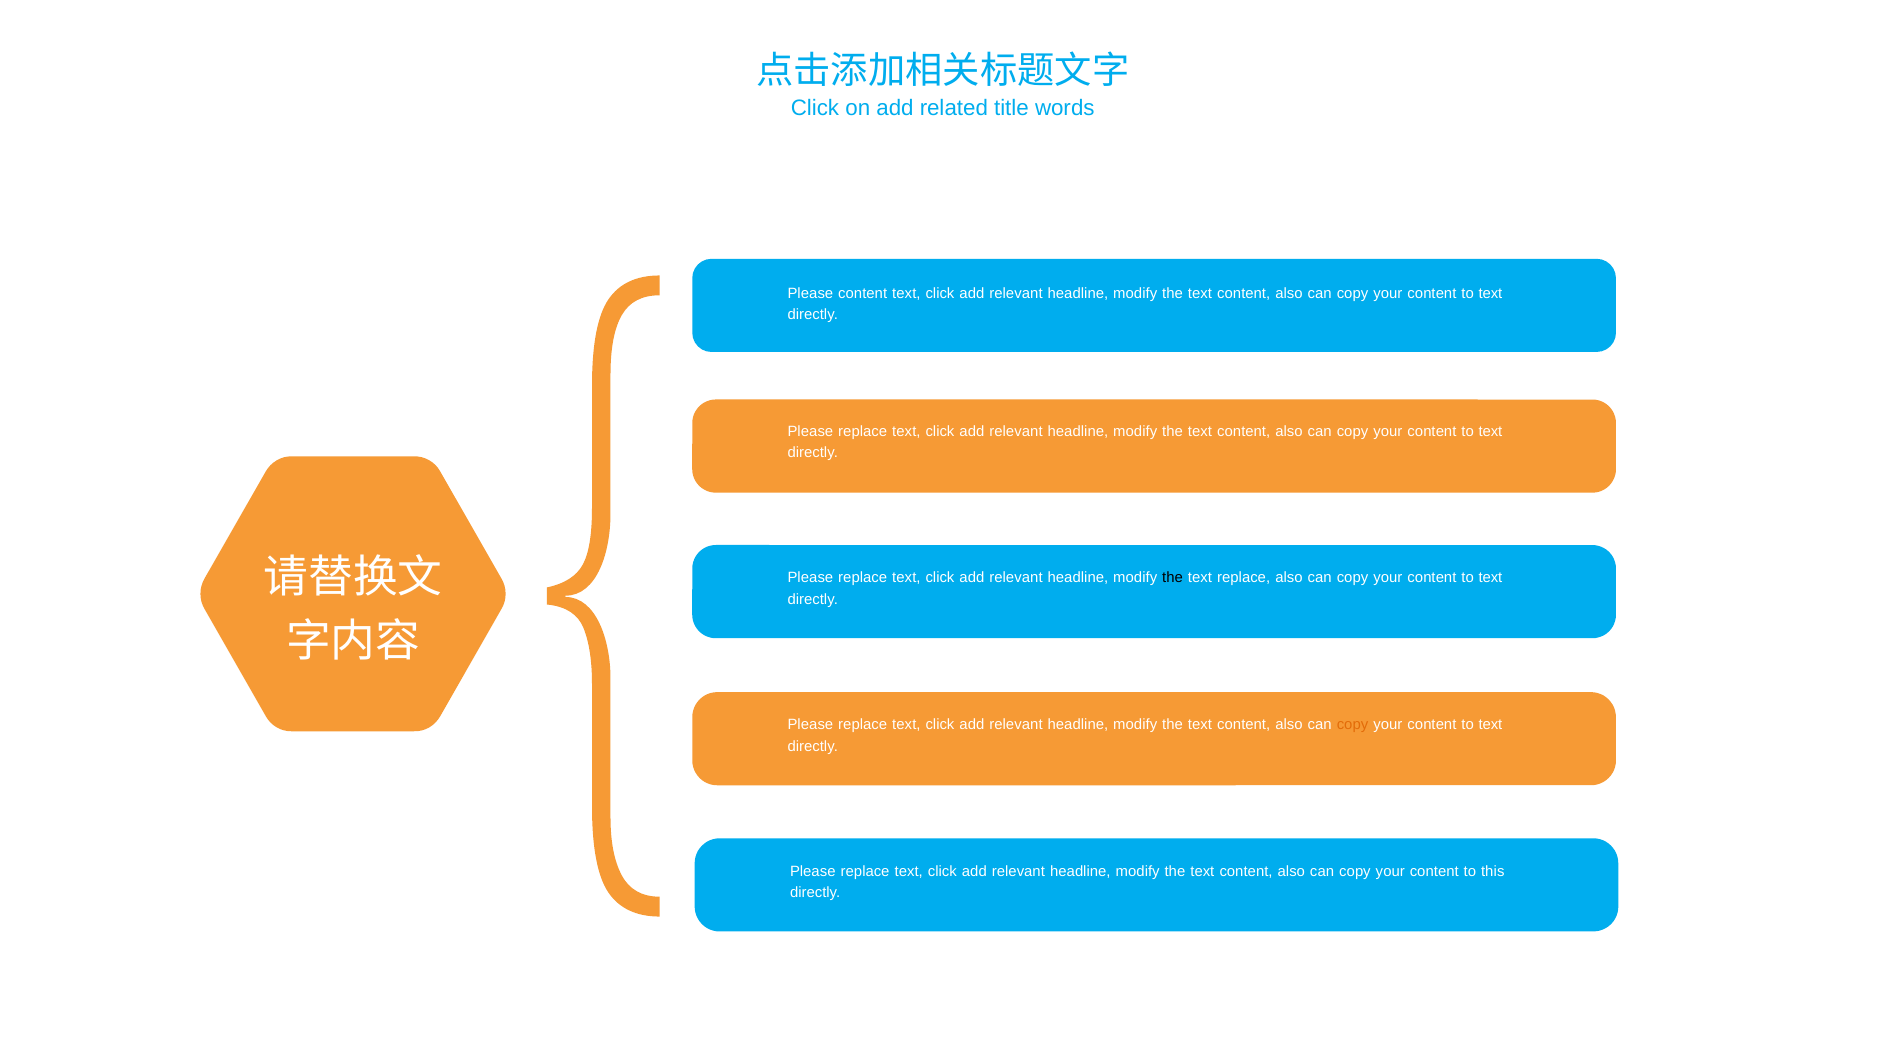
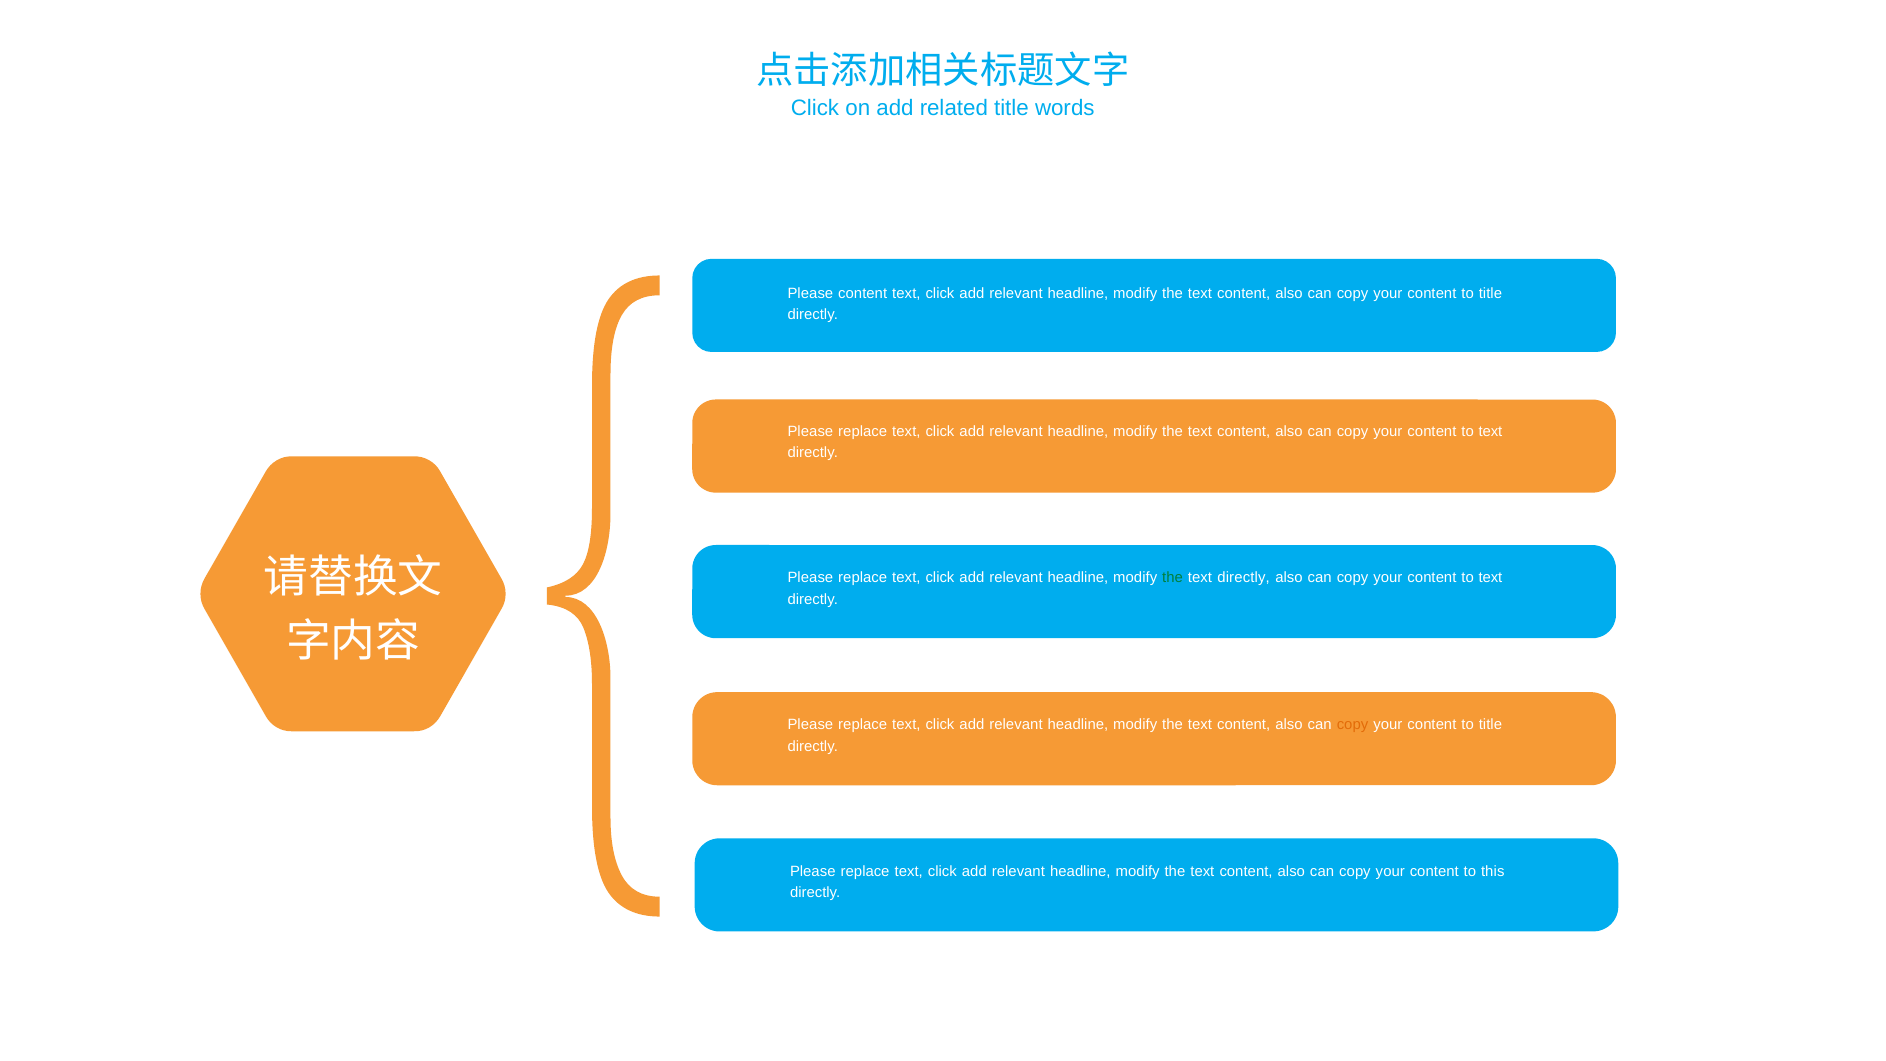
text: text -> title (1490, 293)
the colour: black -> green (1173, 578)
replace: replace -> directly (1244, 578)
text: text -> title (1490, 725)
